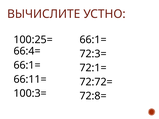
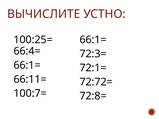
100:3=: 100:3= -> 100:7= (30, 94)
